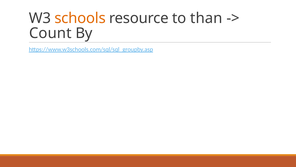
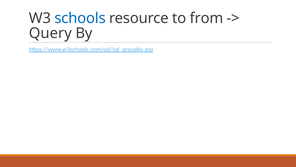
schools colour: orange -> blue (80, 18)
than: than -> from (206, 18)
Count: Count -> Query (50, 33)
